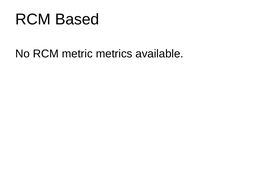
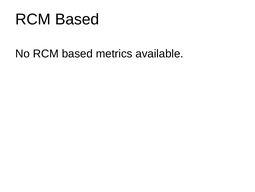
No RCM metric: metric -> based (77, 53)
